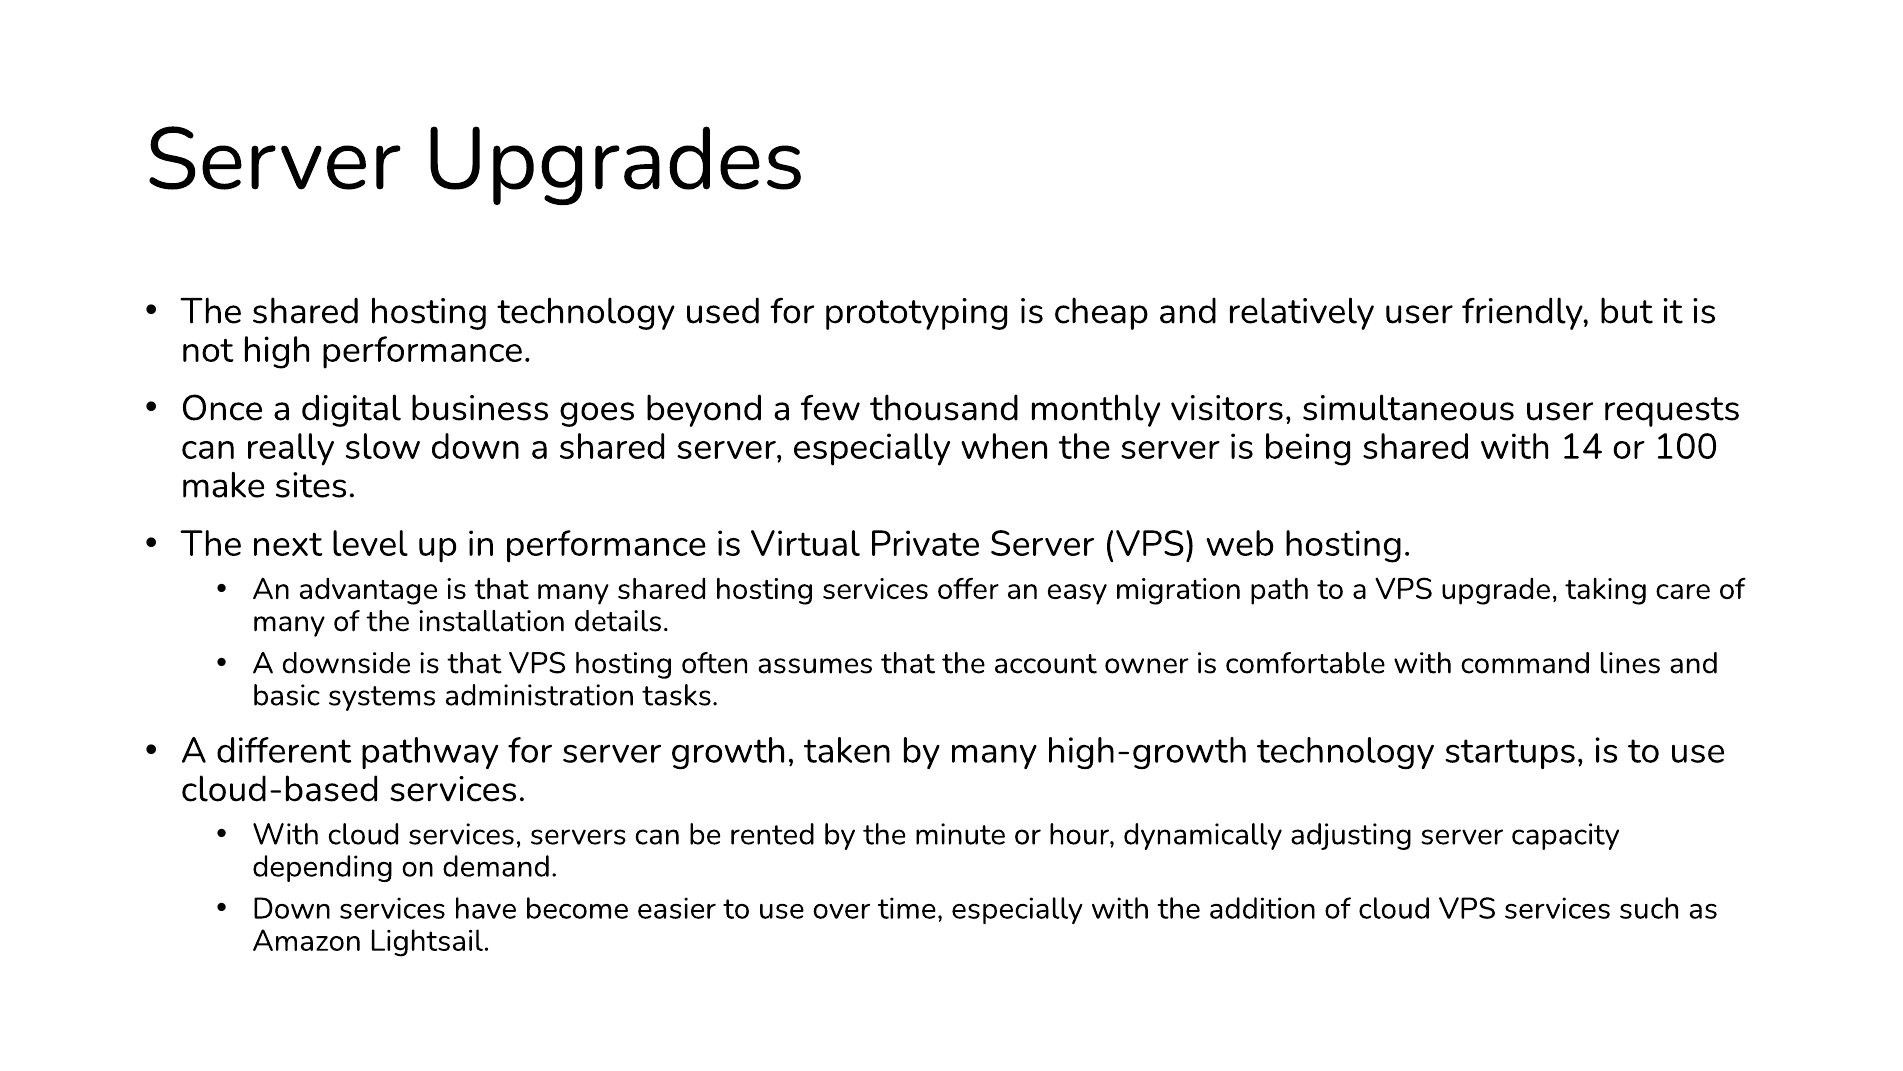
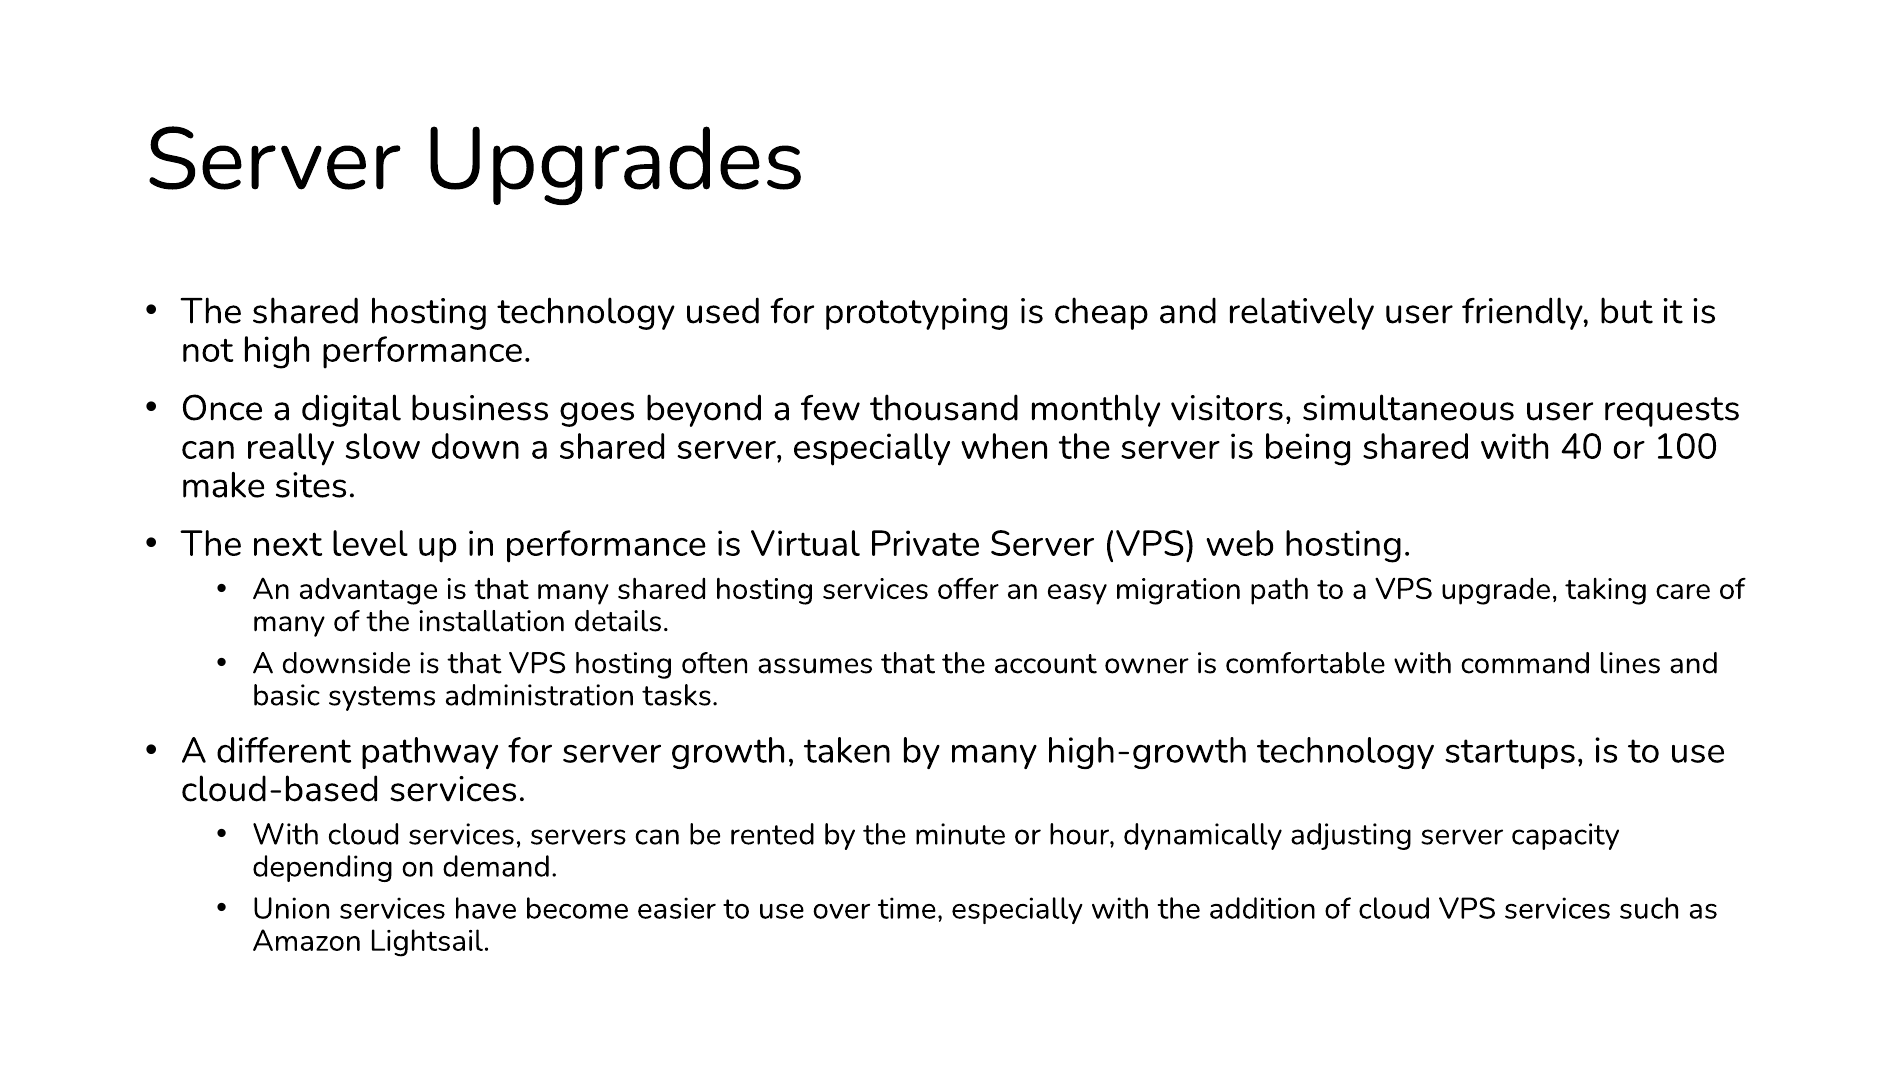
14: 14 -> 40 (1581, 447)
Down: Down -> Union (292, 908)
